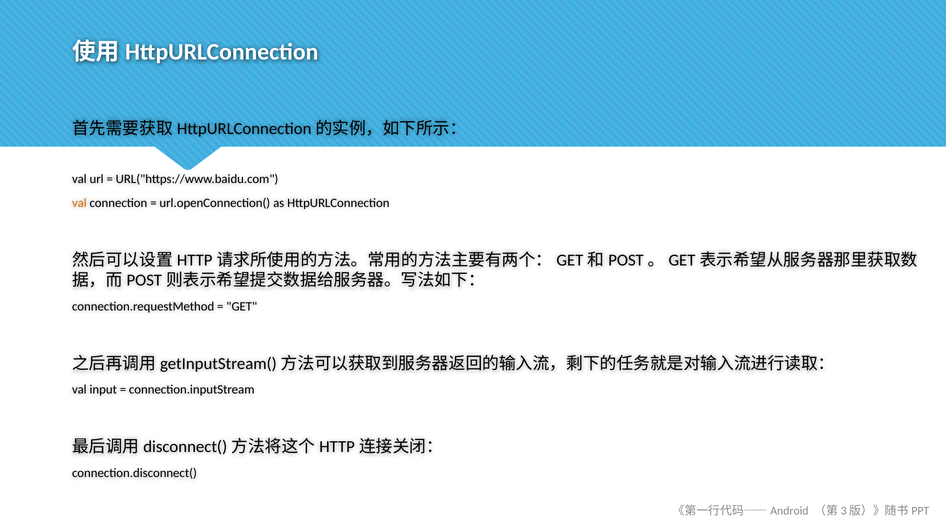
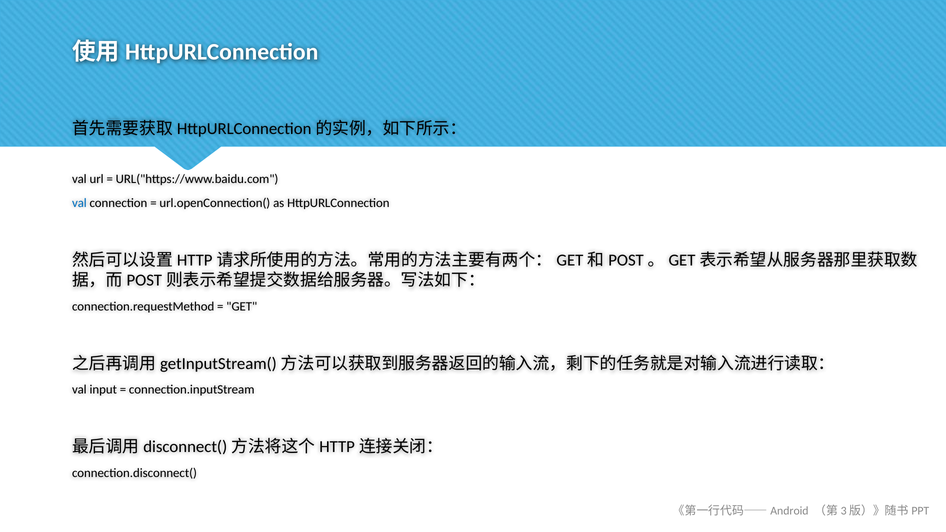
val colour: orange -> blue (79, 203)
